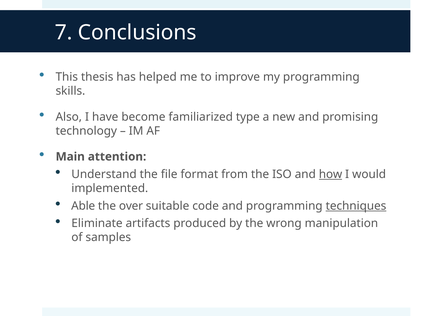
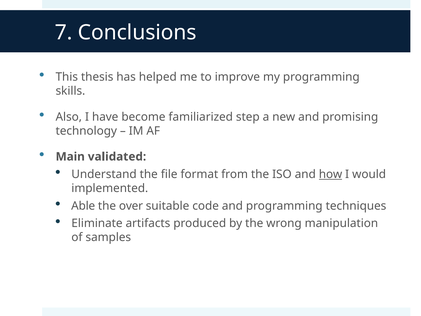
type: type -> step (248, 117)
attention: attention -> validated (117, 157)
techniques underline: present -> none (356, 206)
